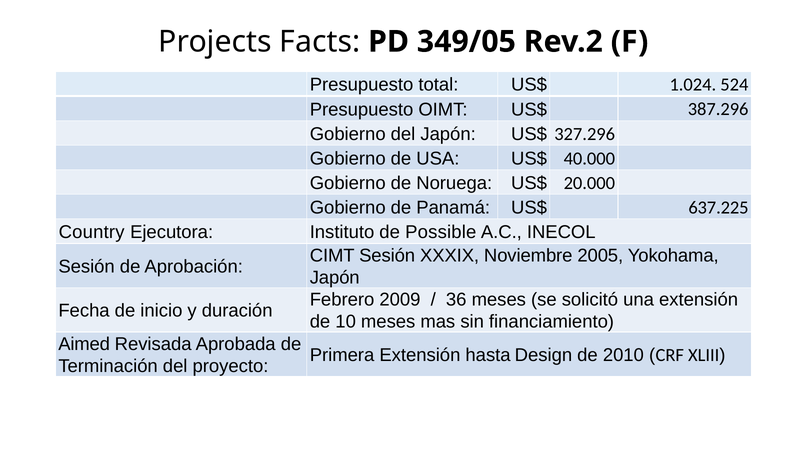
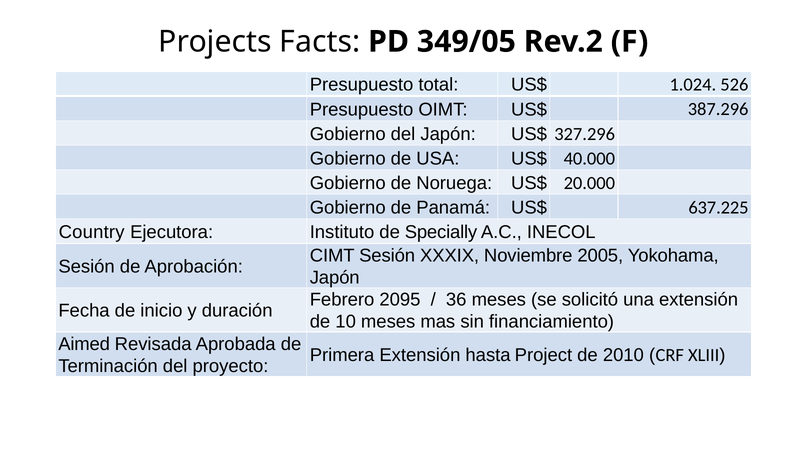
524: 524 -> 526 (734, 85)
Possible: Possible -> Specially (441, 232)
2009: 2009 -> 2095 (400, 300)
Design: Design -> Project (543, 355)
